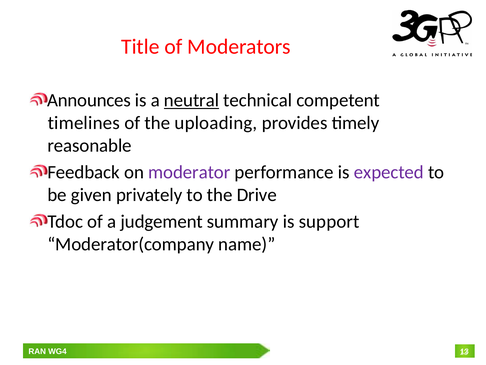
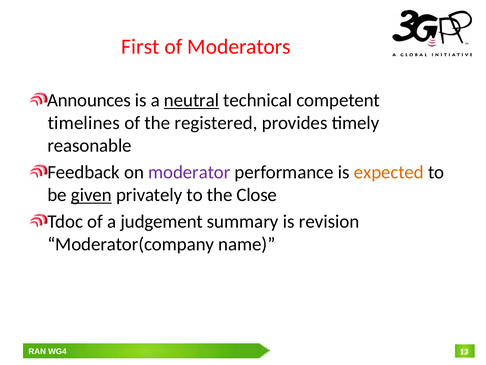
Title: Title -> First (140, 46)
uploading: uploading -> registered (216, 123)
expected colour: purple -> orange (389, 172)
given underline: none -> present (91, 195)
Drive: Drive -> Close (257, 195)
support: support -> revision (329, 221)
